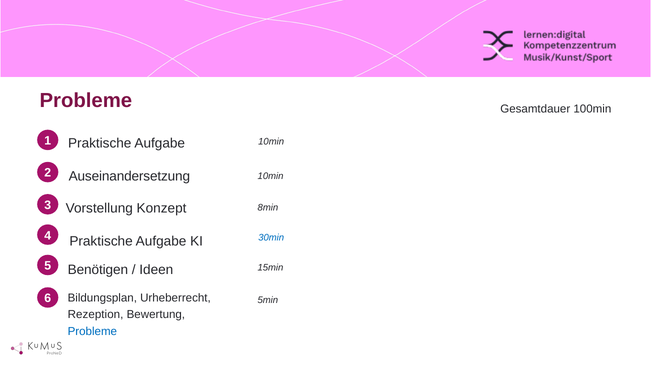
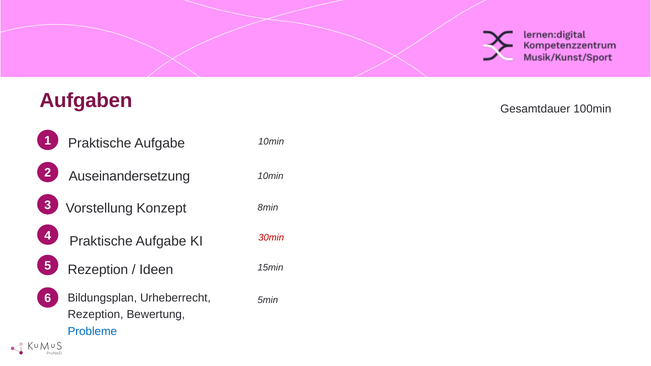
Probleme: Probleme -> Aufgaben (86, 101)
30min colour: blue -> red (271, 238)
5 Benötigen: Benötigen -> Rezeption (98, 270)
